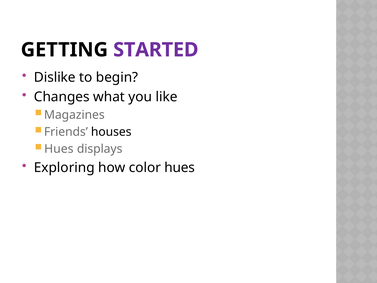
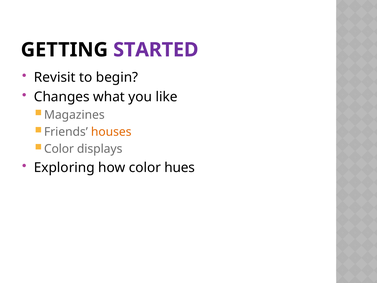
Dislike: Dislike -> Revisit (55, 77)
houses colour: black -> orange (111, 132)
Hues: Hues -> Color (59, 149)
